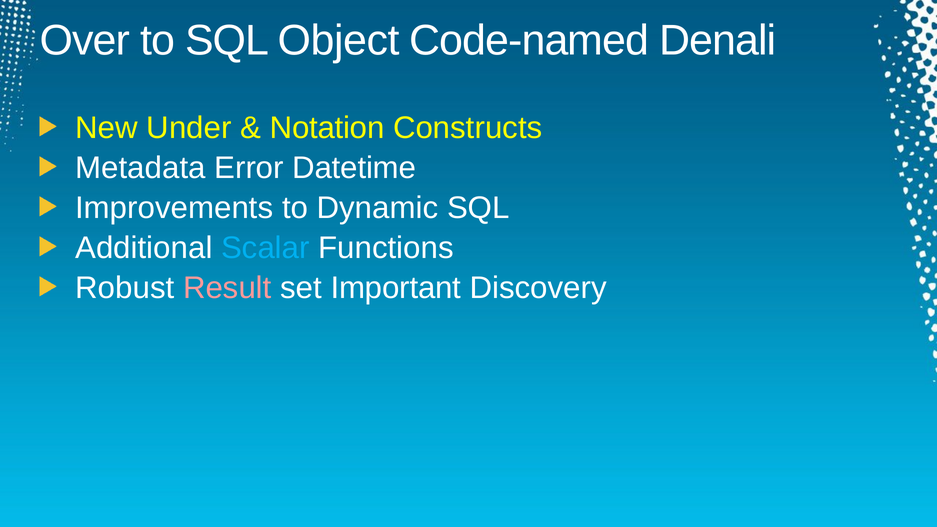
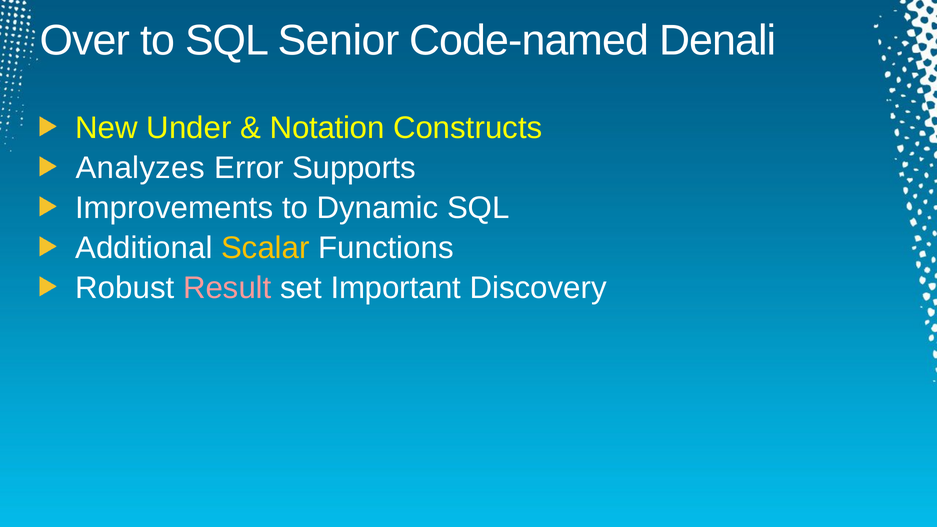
Object: Object -> Senior (339, 41)
Metadata: Metadata -> Analyzes (140, 168)
Datetime: Datetime -> Supports (354, 168)
Scalar colour: light blue -> yellow (265, 248)
